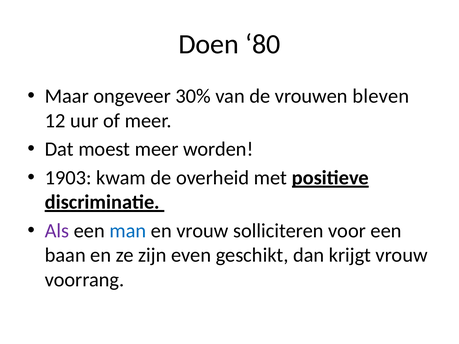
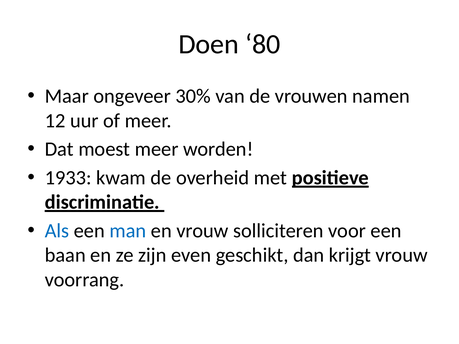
bleven: bleven -> namen (381, 96)
1903: 1903 -> 1933 (68, 178)
Als colour: purple -> blue (57, 231)
